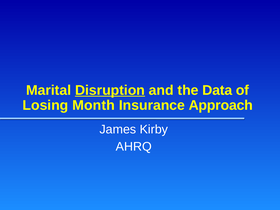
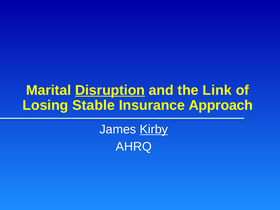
Data: Data -> Link (217, 90)
Month: Month -> Stable (94, 105)
Kirby underline: none -> present (154, 129)
